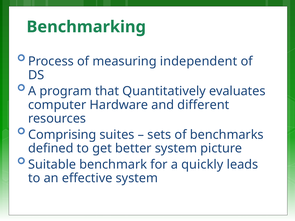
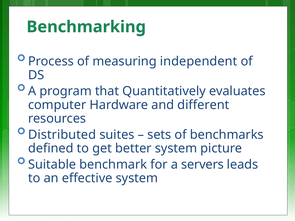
Comprising: Comprising -> Distributed (62, 135)
quickly: quickly -> servers (202, 165)
